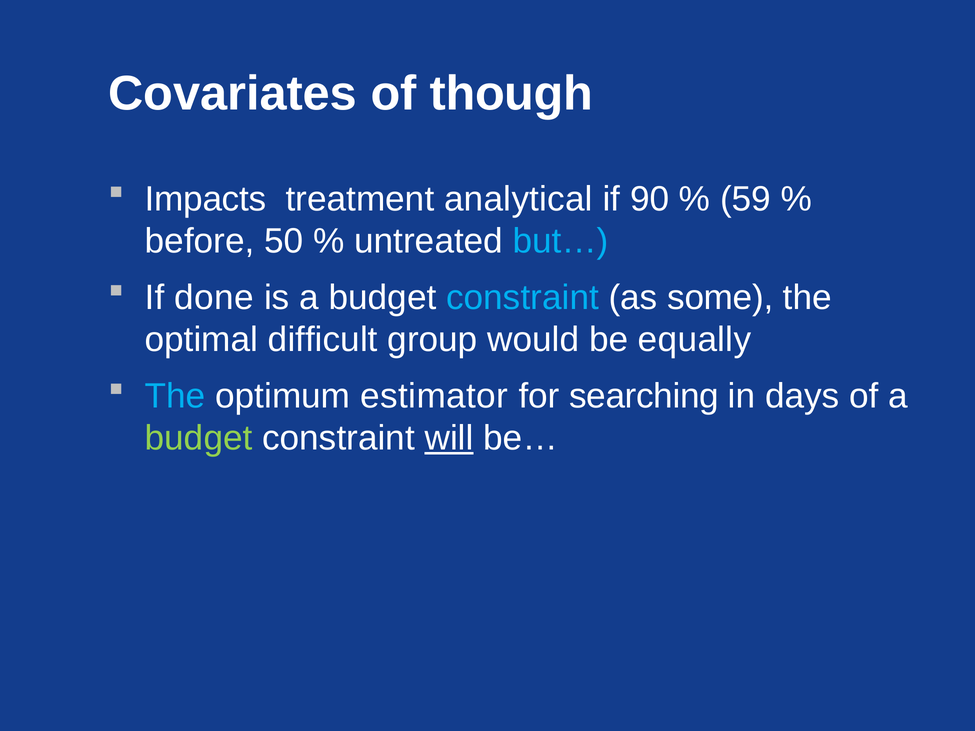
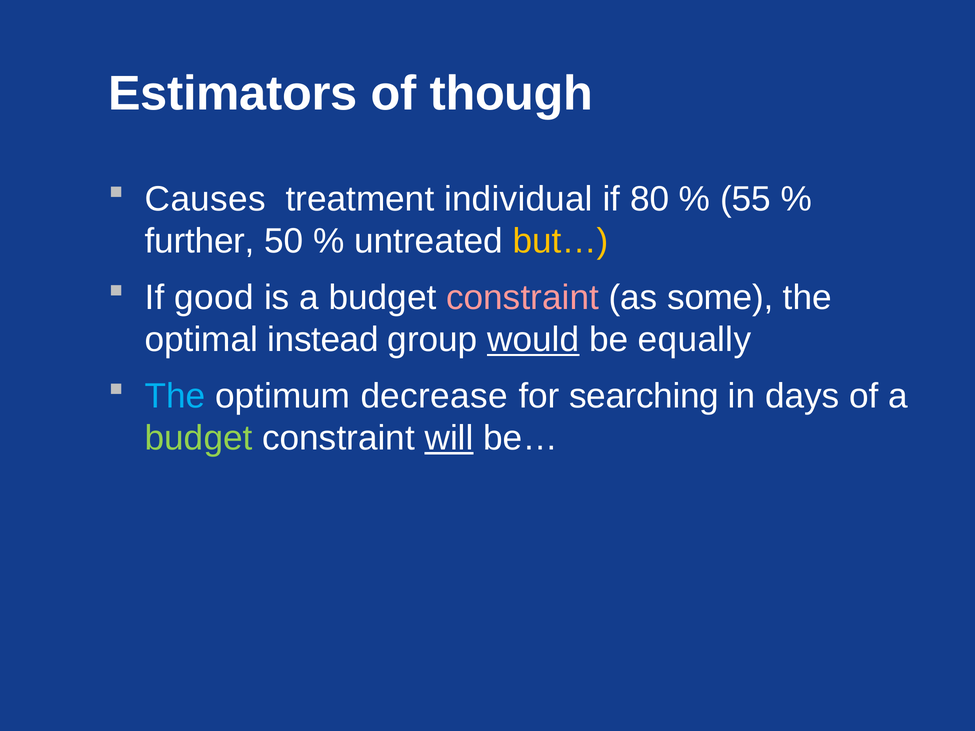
Covariates: Covariates -> Estimators (233, 94)
Impacts: Impacts -> Causes (205, 199)
analytical: analytical -> individual (518, 199)
90: 90 -> 80 (650, 199)
59: 59 -> 55 (745, 199)
before: before -> further (200, 241)
but… colour: light blue -> yellow (561, 241)
done: done -> good (214, 298)
constraint colour: light blue -> pink (523, 298)
difficult: difficult -> instead (323, 340)
would underline: none -> present (533, 340)
estimator: estimator -> decrease (434, 396)
